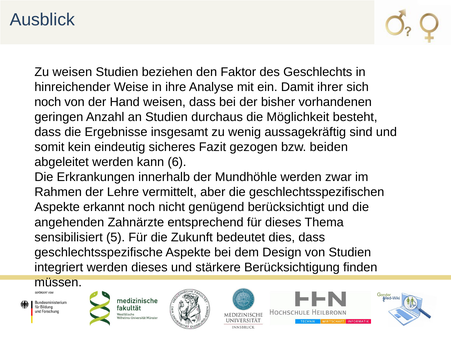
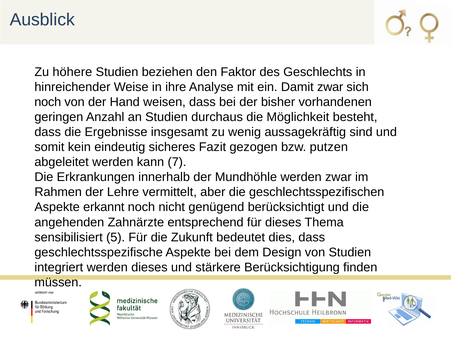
Zu weisen: weisen -> höhere (72, 72)
Damit ihrer: ihrer -> zwar (330, 87)
beiden: beiden -> putzen (329, 147)
6: 6 -> 7 (177, 162)
